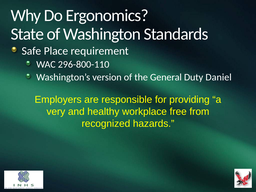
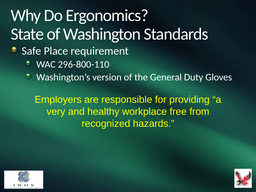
Daniel: Daniel -> Gloves (219, 77)
